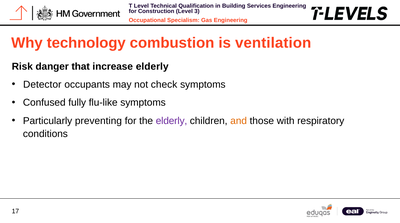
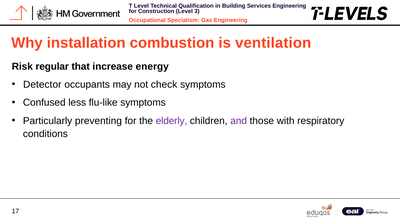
technology: technology -> installation (86, 43)
danger: danger -> regular (52, 67)
increase elderly: elderly -> energy (152, 67)
fully: fully -> less (77, 103)
and colour: orange -> purple (239, 121)
